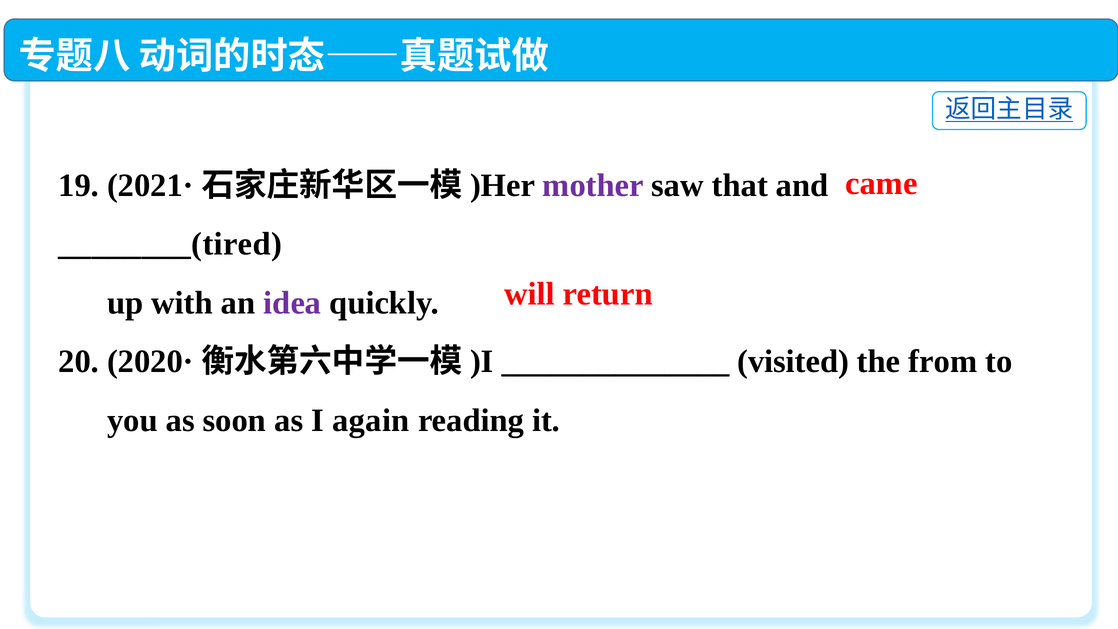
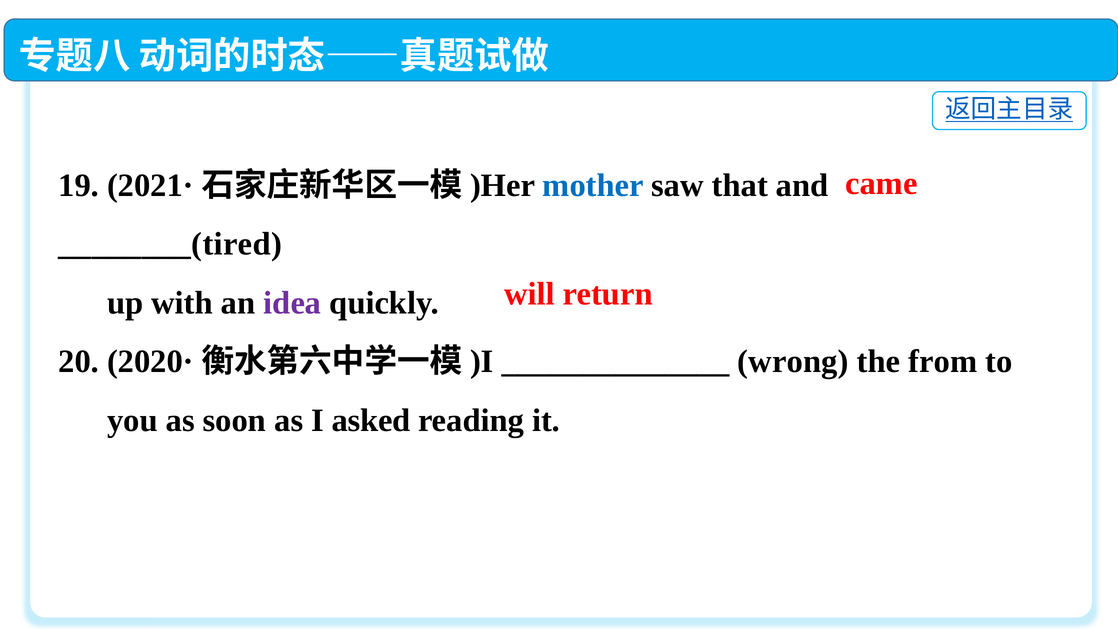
mother colour: purple -> blue (593, 185)
visited: visited -> wrong (793, 361)
again: again -> asked (371, 420)
